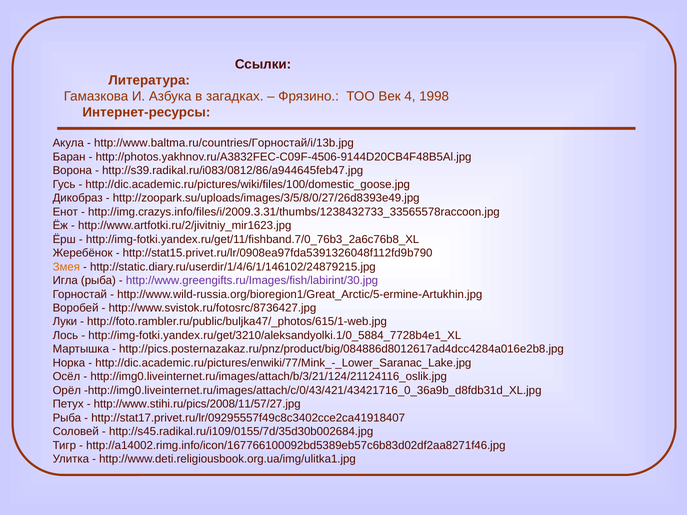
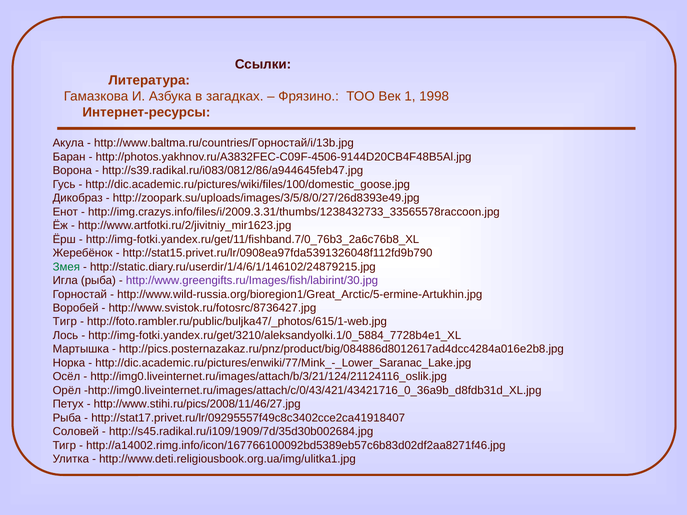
4: 4 -> 1 (410, 96)
Змея colour: orange -> green (66, 267)
Луки: Луки -> Тигр (65, 322)
http://www.stihi.ru/pics/2008/11/57/27.jpg: http://www.stihi.ru/pics/2008/11/57/27.jpg -> http://www.stihi.ru/pics/2008/11/46/27.jpg (197, 404)
http://s45.radikal.ru/i109/0155/7d/35d30b002684.jpg: http://s45.radikal.ru/i109/0155/7d/35d30b002684.jpg -> http://s45.radikal.ru/i109/1909/7d/35d30b002684.jpg (241, 432)
